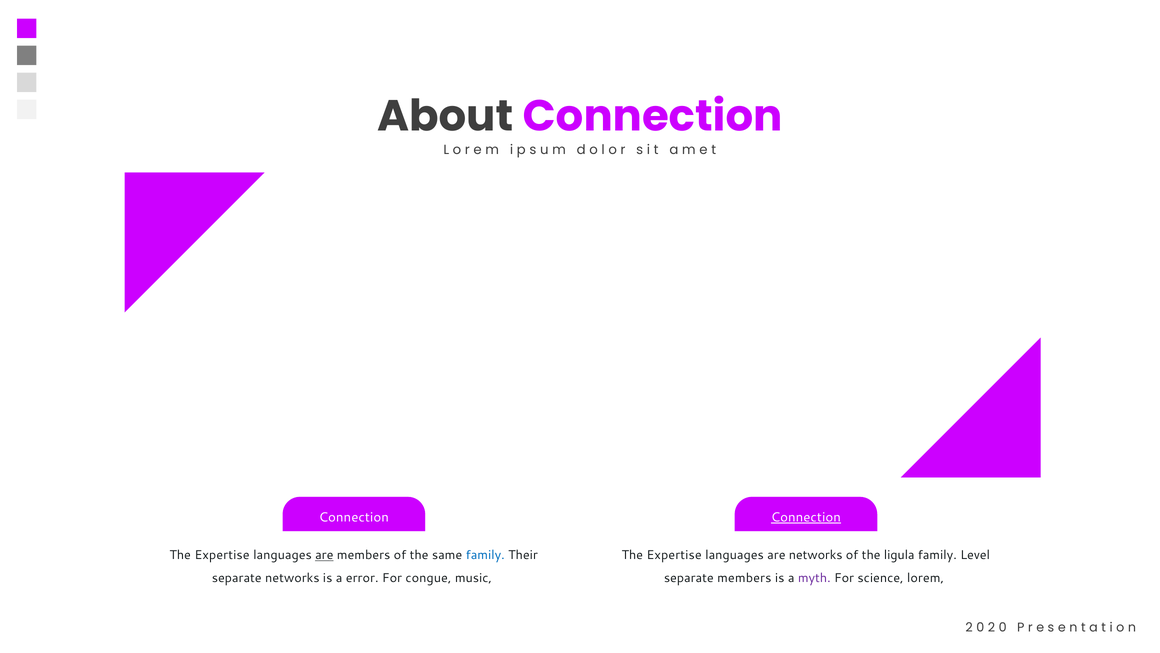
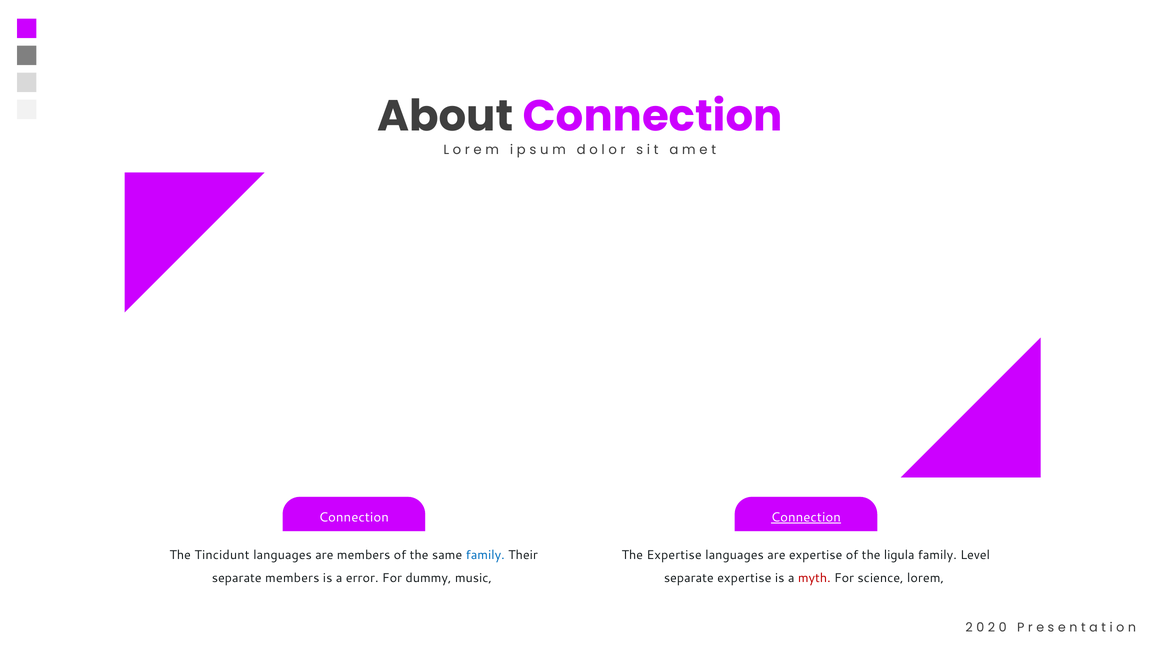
Expertise: Expertise -> Tincidunt (222, 555)
are underline: present -> none (324, 555)
are networks: networks -> expertise (816, 555)
separate networks: networks -> members (292, 578)
congue: congue -> dummy (428, 578)
separate members: members -> expertise (744, 578)
myth colour: purple -> red (814, 578)
